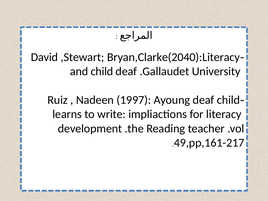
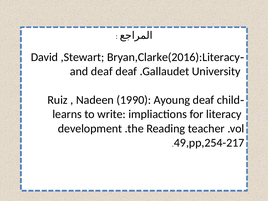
Bryan,Clarke(2040):Literacy: Bryan,Clarke(2040):Literacy -> Bryan,Clarke(2016):Literacy (173, 57)
and child: child -> deaf (102, 71)
1997: 1997 -> 1990 (134, 100)
49,pp,161-217: 49,pp,161-217 -> 49,pp,254-217 (209, 143)
